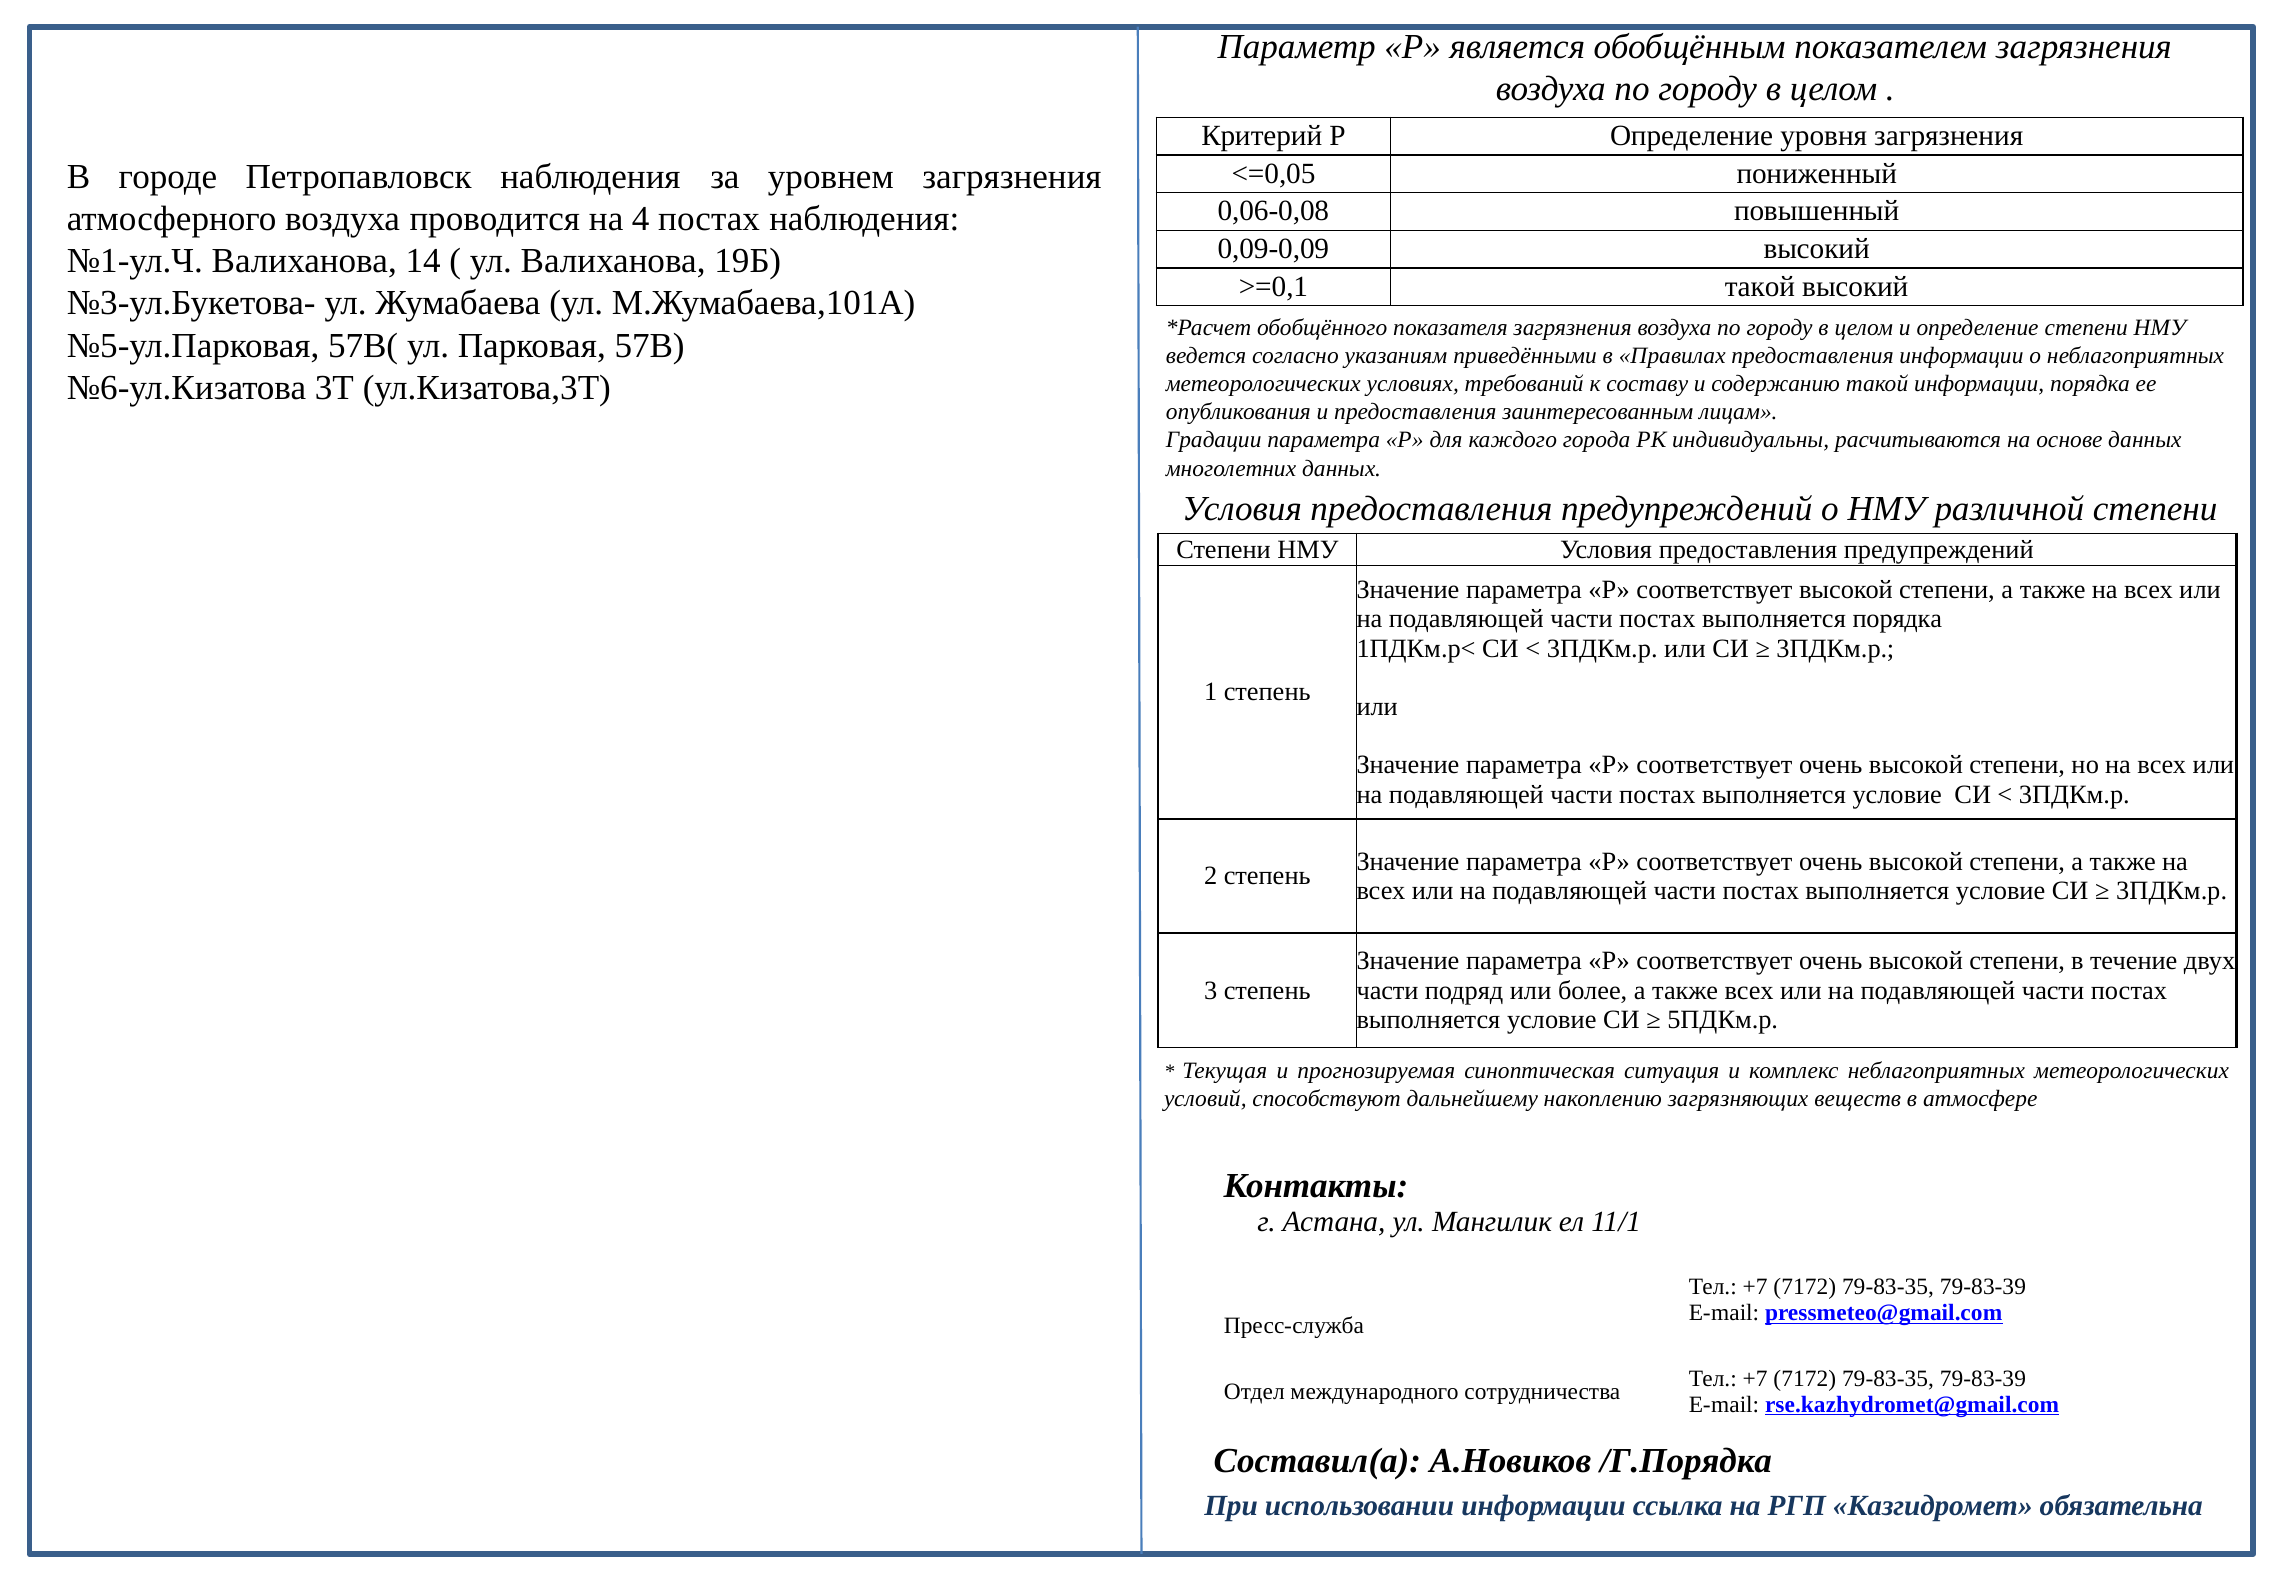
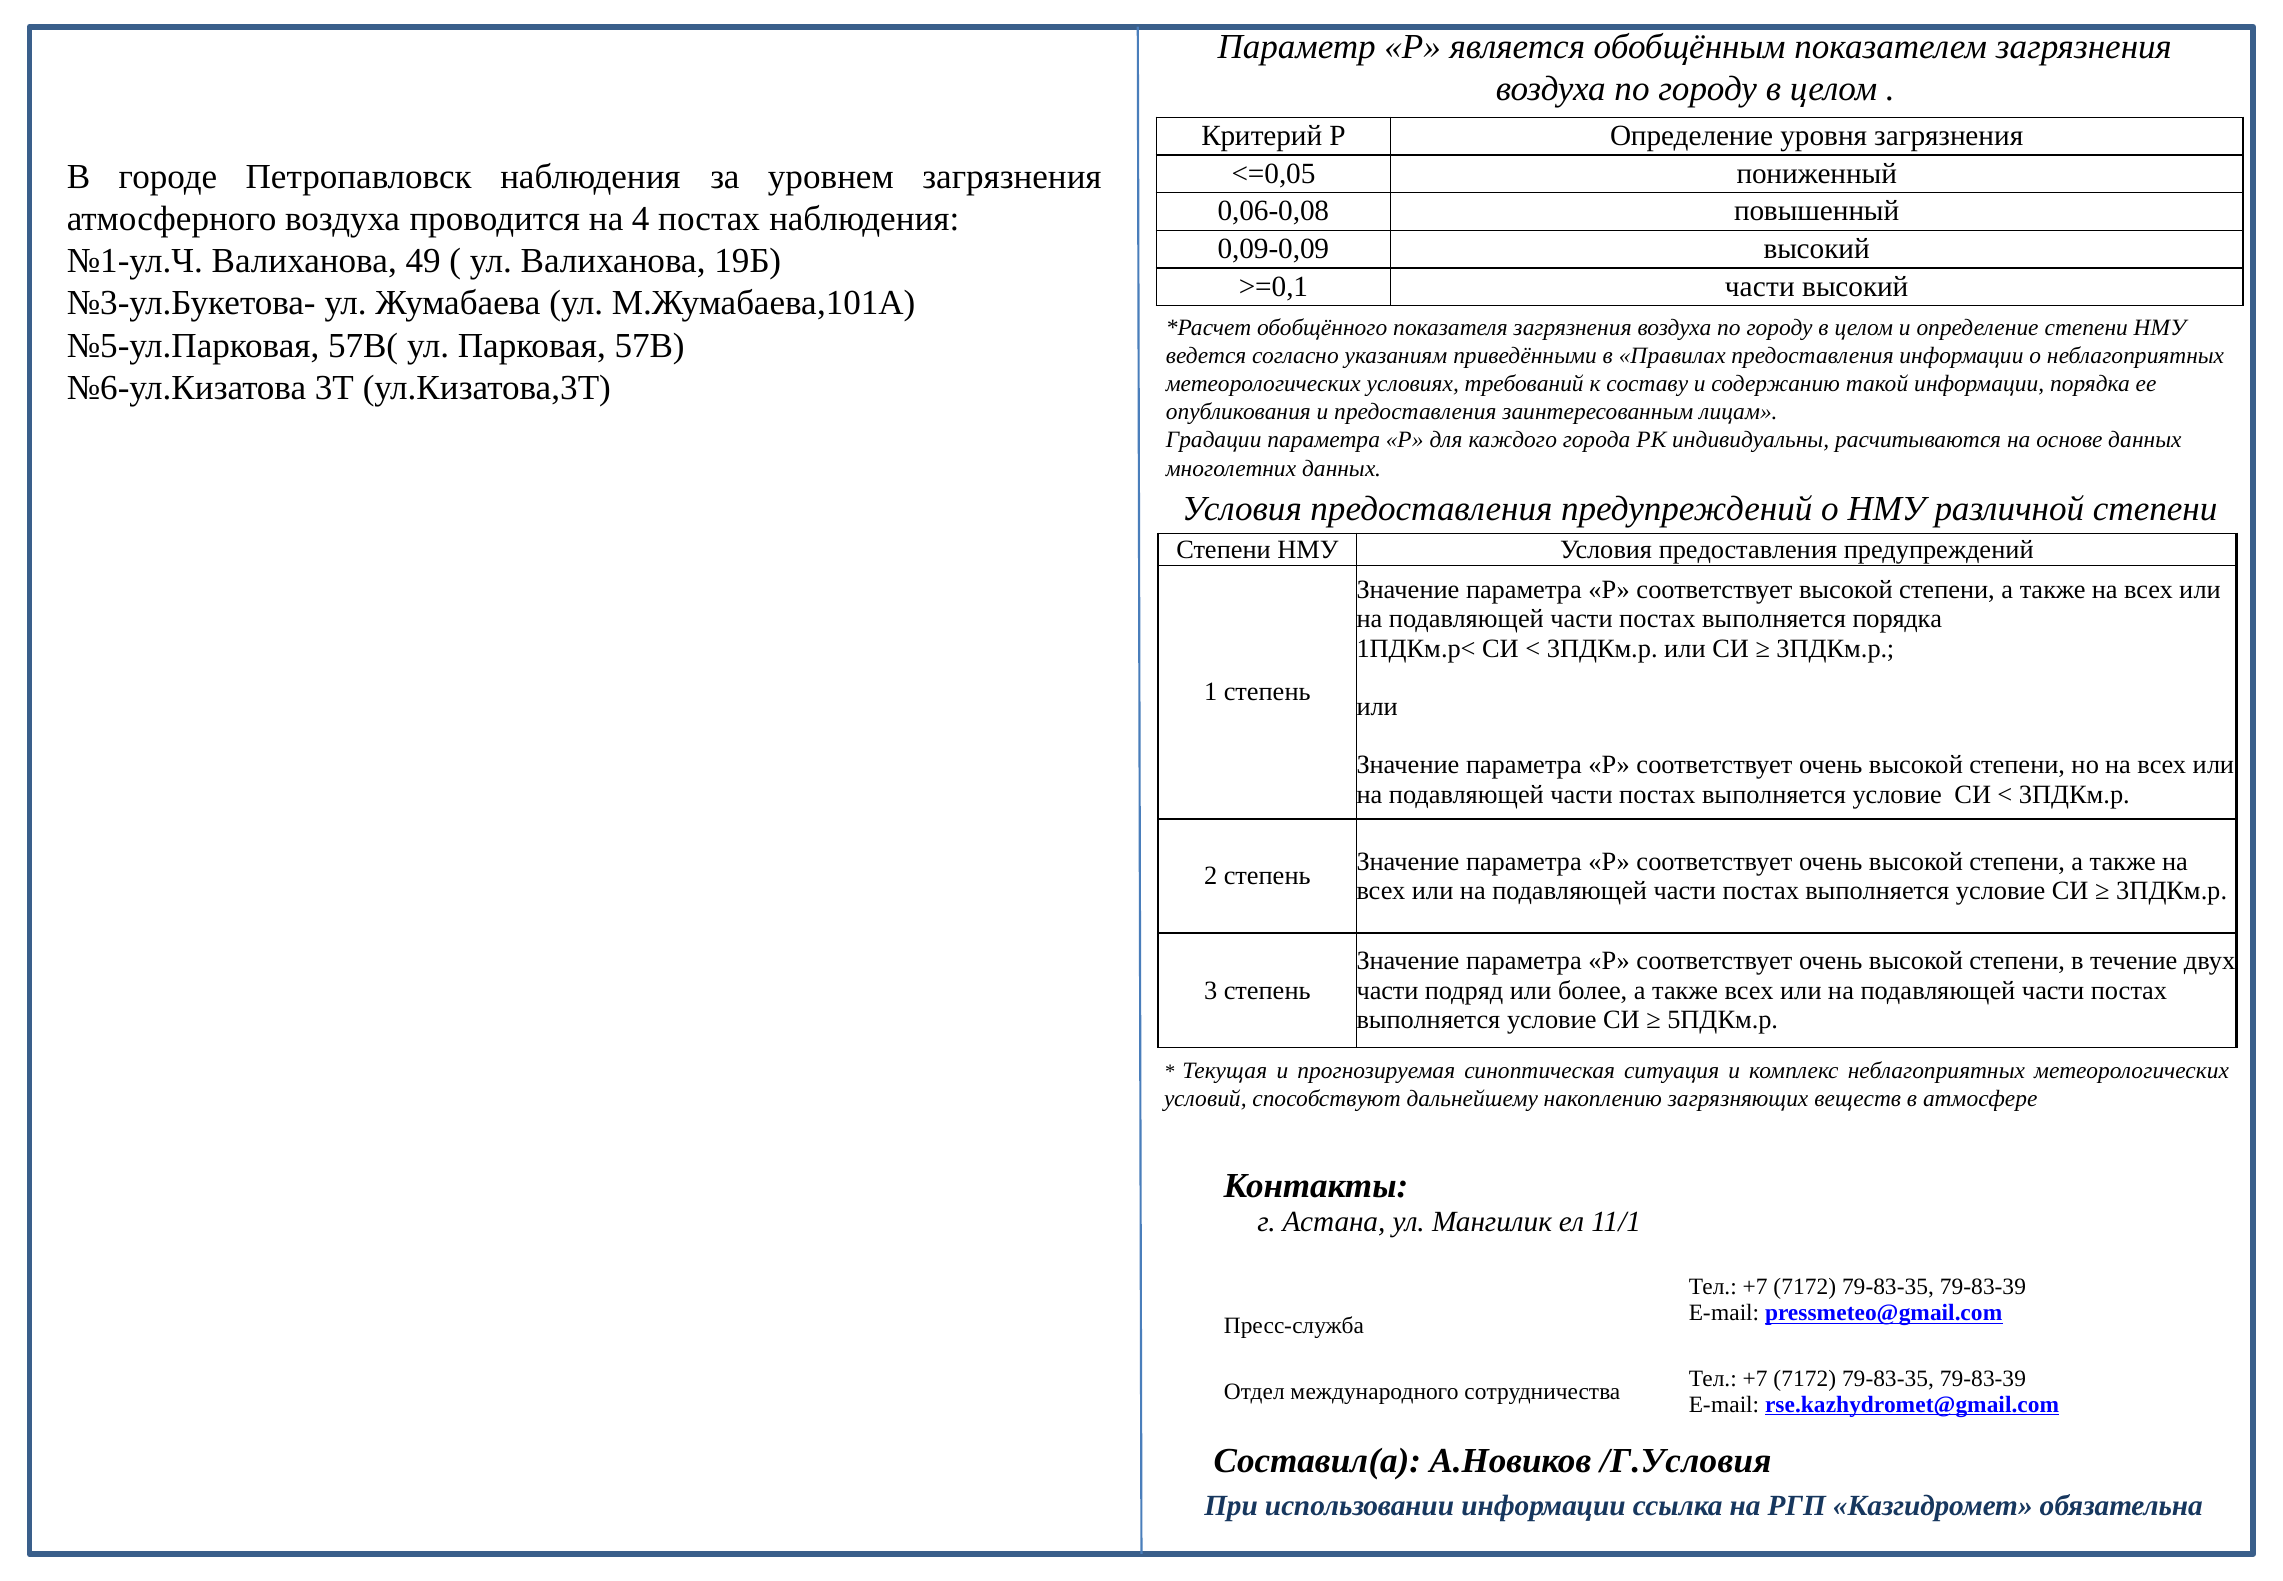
14: 14 -> 49 (423, 261)
>=0,1 такой: такой -> части (1760, 286)
/Г.Порядка: /Г.Порядка -> /Г.Условия (1686, 1461)
